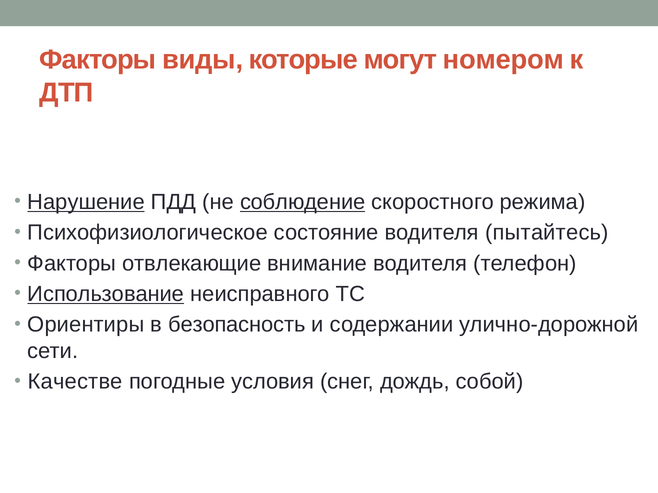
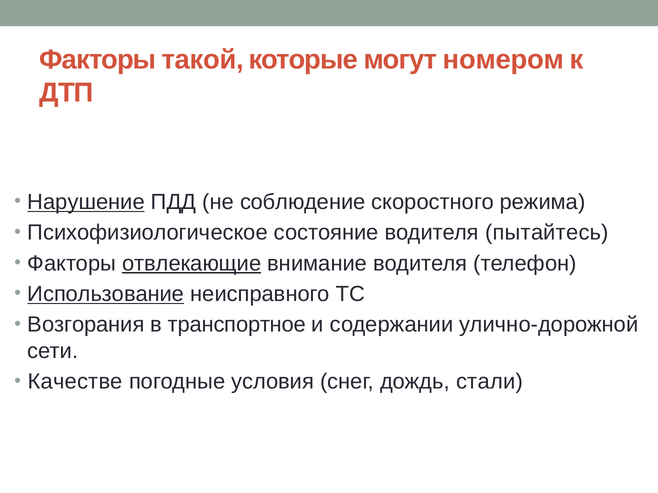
виды: виды -> такой (203, 60)
соблюдение underline: present -> none (303, 202)
отвлекающие underline: none -> present (192, 264)
Ориентиры: Ориентиры -> Возгорания (86, 325)
безопасность: безопасность -> транспортное (237, 325)
собой: собой -> стали (490, 382)
